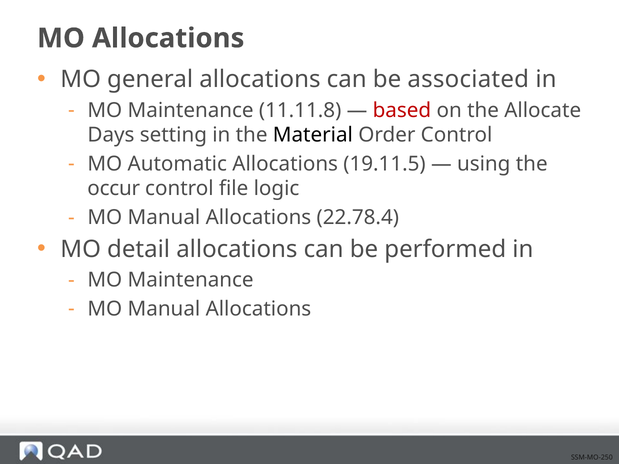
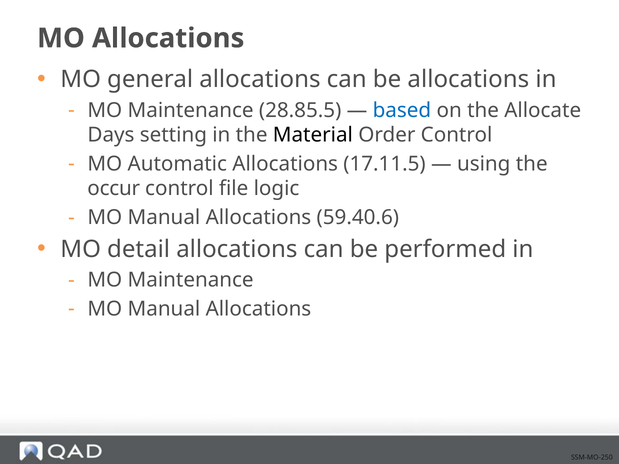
be associated: associated -> allocations (468, 80)
11.11.8: 11.11.8 -> 28.85.5 (300, 110)
based colour: red -> blue (402, 110)
19.11.5: 19.11.5 -> 17.11.5 (385, 164)
22.78.4: 22.78.4 -> 59.40.6 (358, 218)
